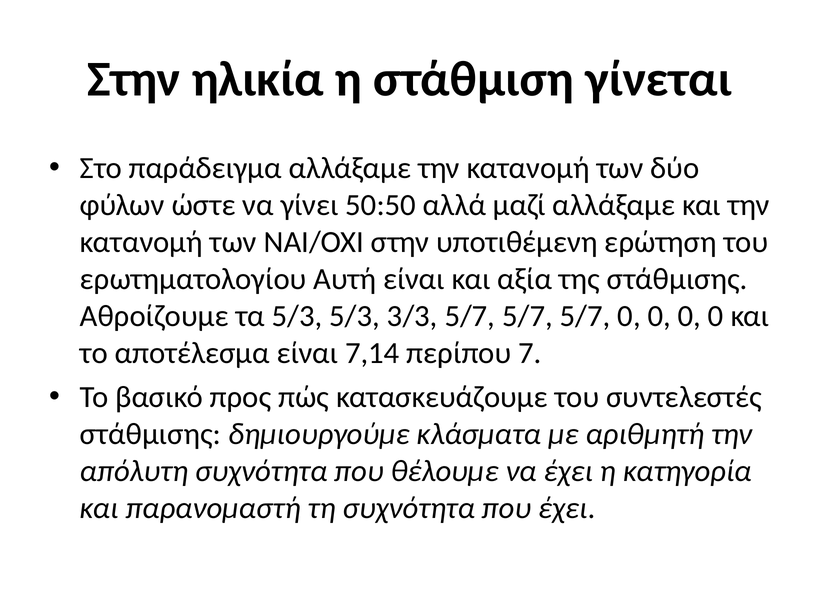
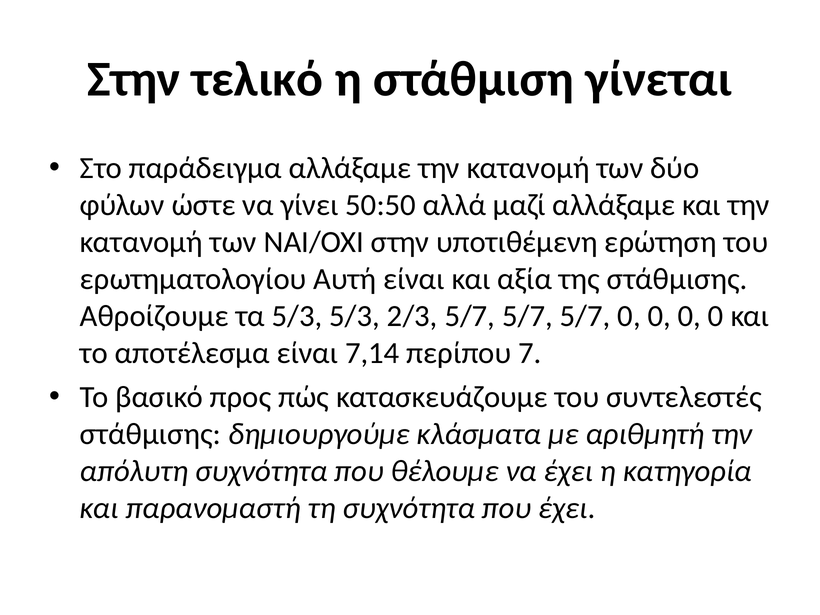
ηλικία: ηλικία -> τελικό (257, 79)
3/3: 3/3 -> 2/3 (412, 316)
